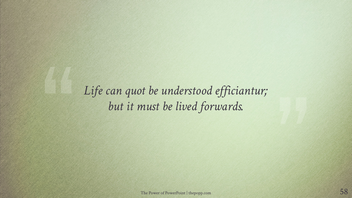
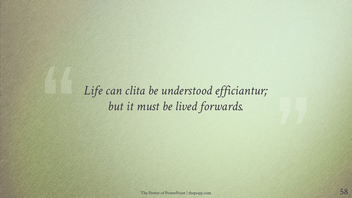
quot: quot -> clita (135, 90)
